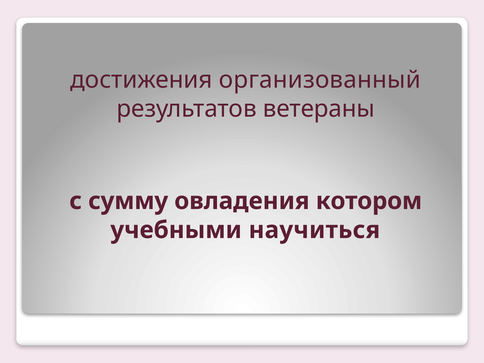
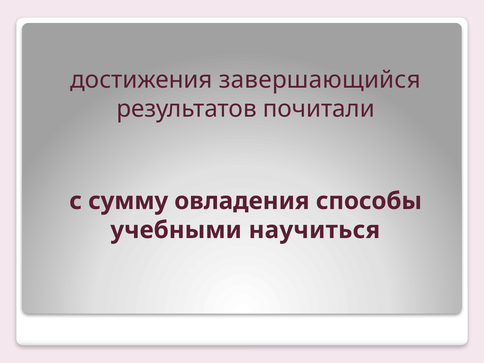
организованный: организованный -> завершающийся (320, 80)
ветераны: ветераны -> почитали (319, 109)
котором: котором -> способы (369, 201)
